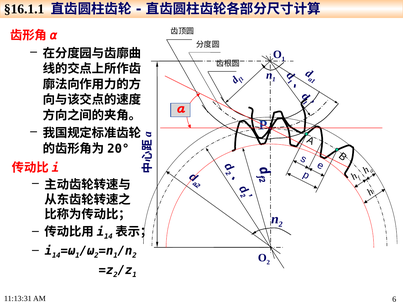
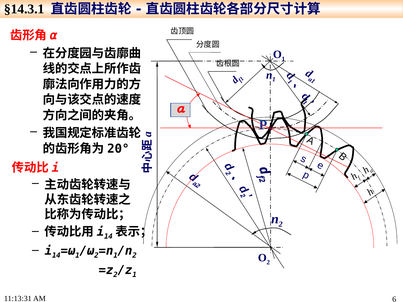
§16.1.1: §16.1.1 -> §14.3.1 (24, 9)
